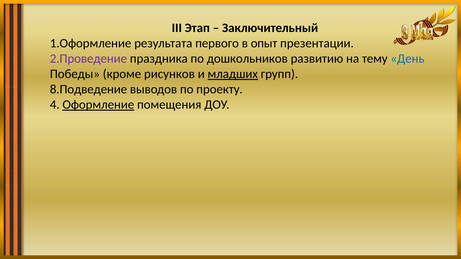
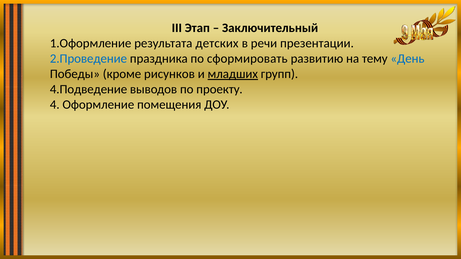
первого: первого -> детских (217, 43)
опыт: опыт -> речи (264, 43)
2.Проведение colour: purple -> blue (88, 59)
дошкольников: дошкольников -> сформировать (247, 59)
8.Подведение: 8.Подведение -> 4.Подведение (88, 89)
Оформление underline: present -> none (98, 105)
